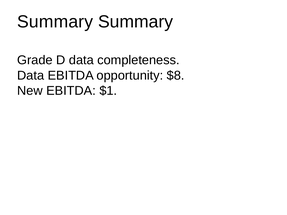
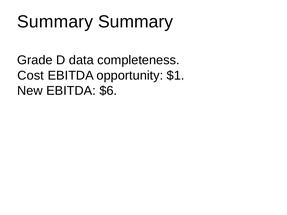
Data: Data -> Cost (31, 75)
$8: $8 -> $1 (176, 75)
$1: $1 -> $6 (108, 91)
